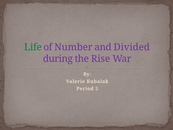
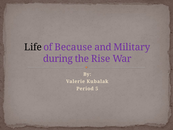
Life colour: green -> black (33, 47)
Number: Number -> Because (73, 47)
Divided: Divided -> Military (132, 47)
